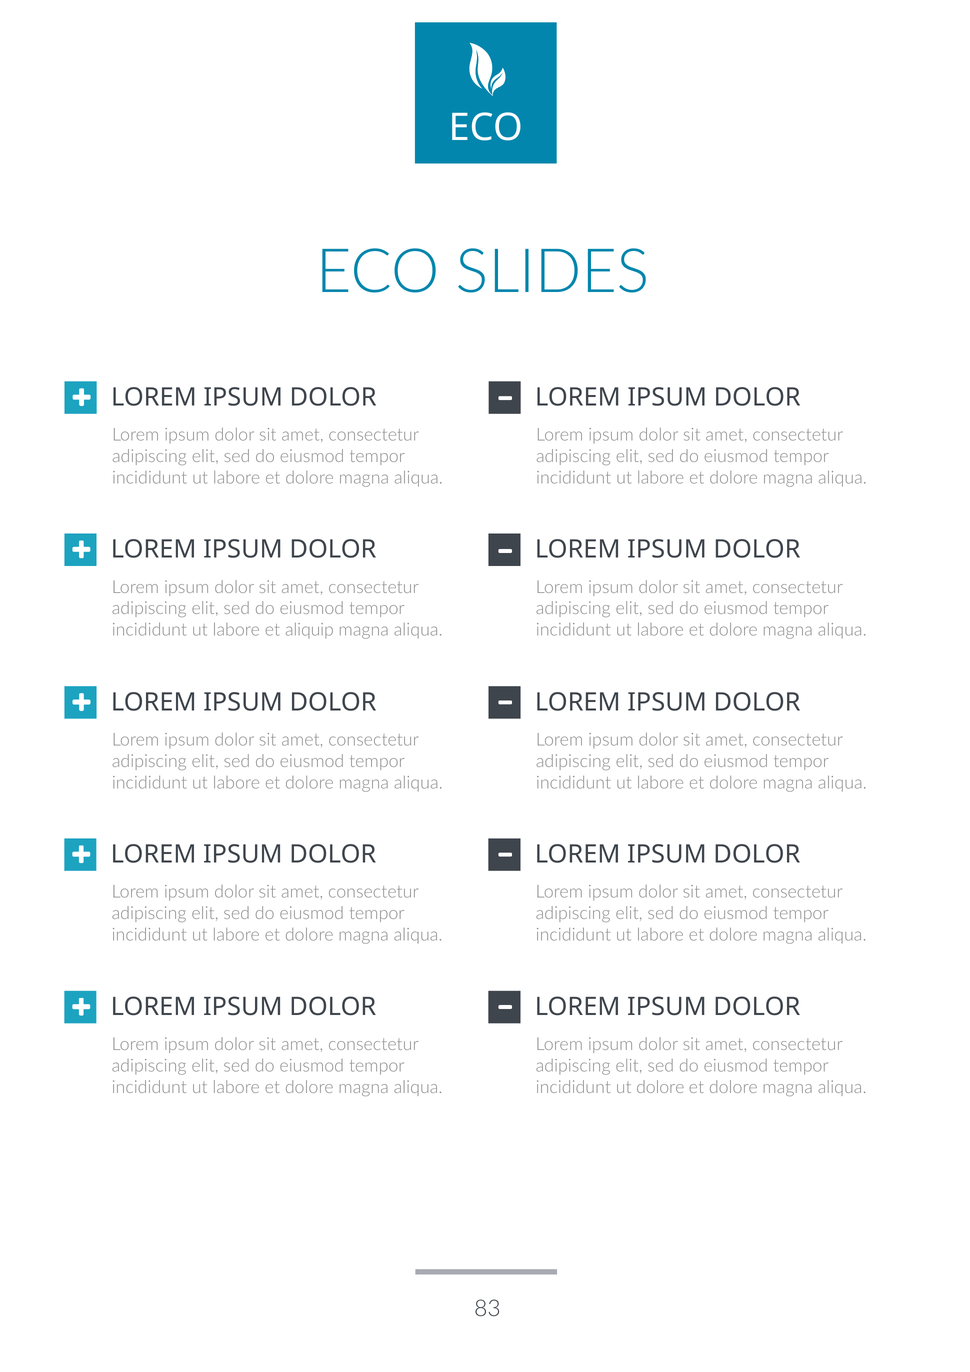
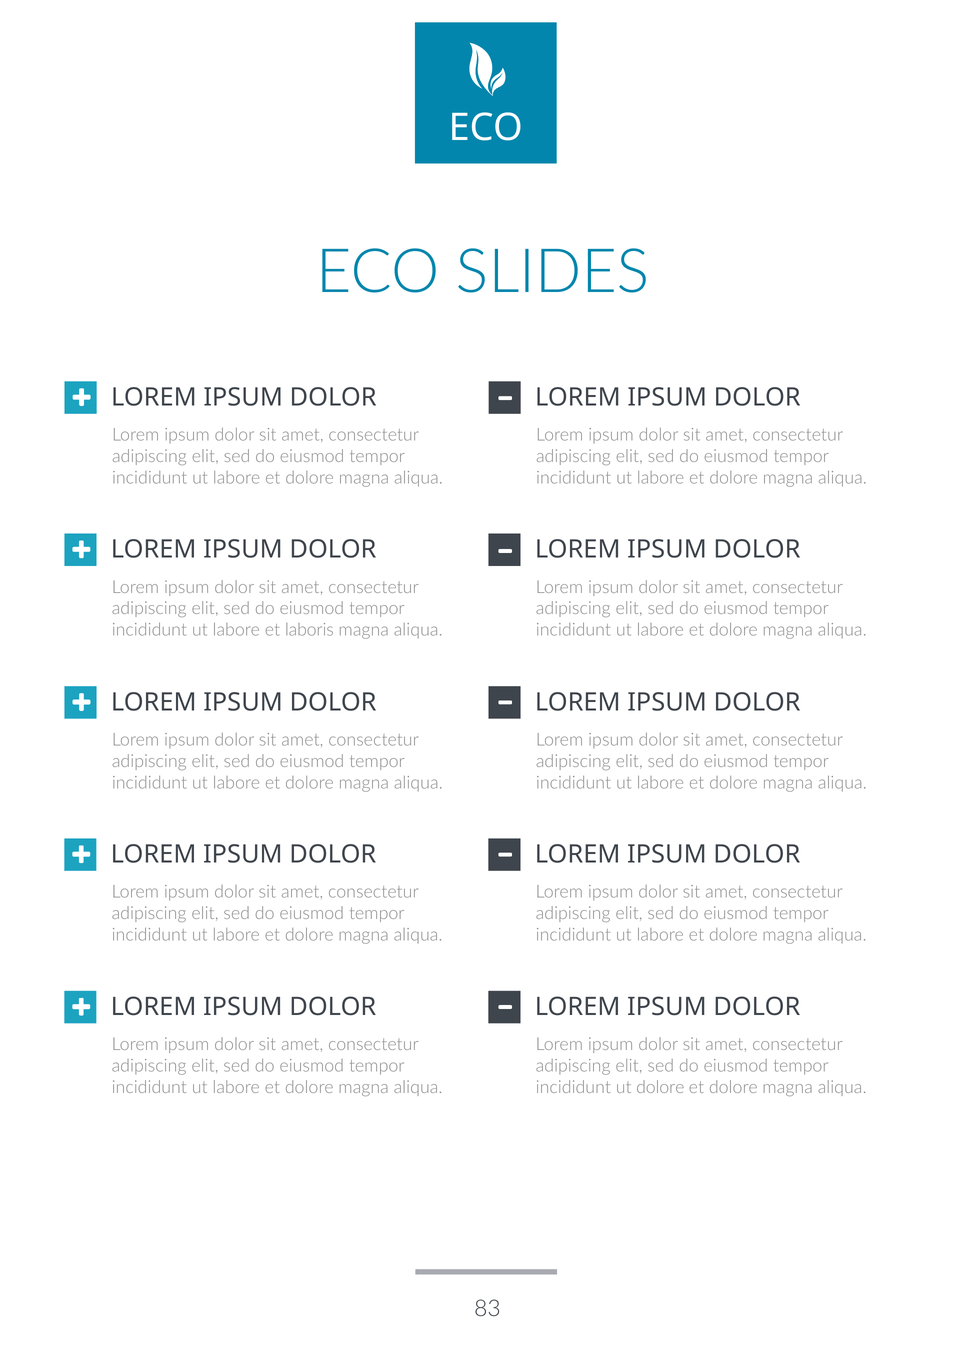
aliquip: aliquip -> laboris (309, 630)
